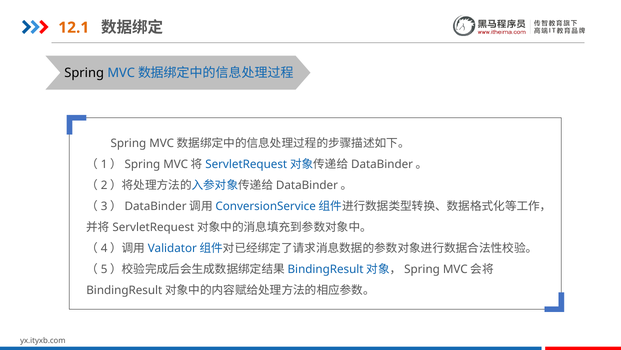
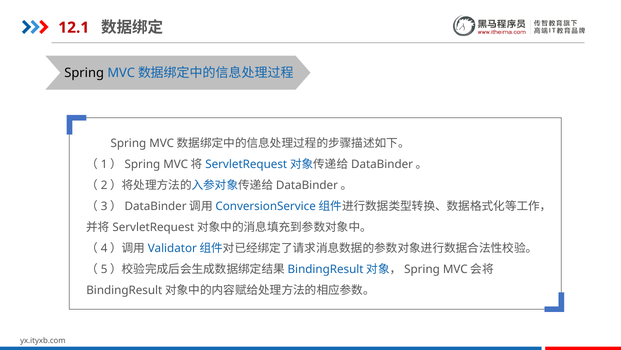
12.1 colour: orange -> red (74, 28)
